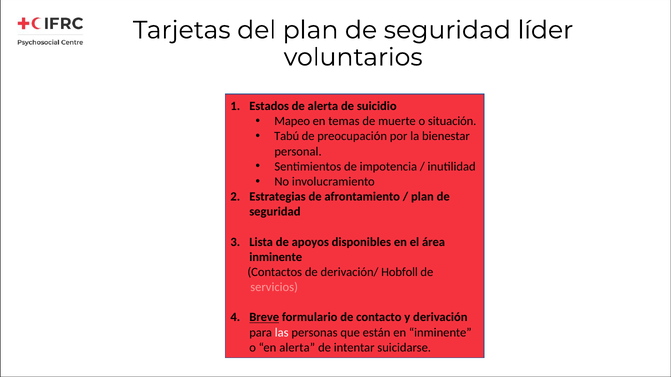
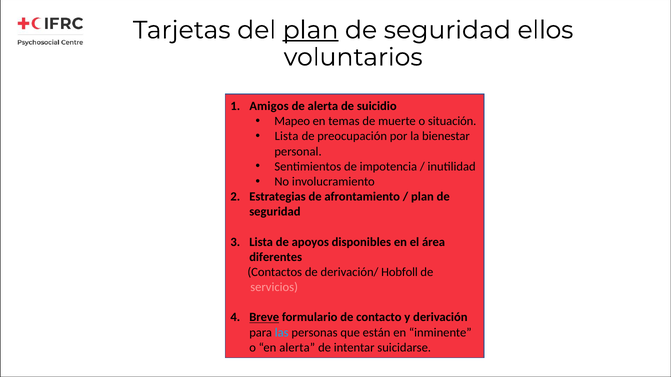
plan underline: none -> present (311, 30)
líder: líder -> ellos (545, 30)
Estados: Estados -> Amigos (269, 106)
Tabú: Tabú -> Lista (287, 136)
inminente: inminente -> diferentes (276, 257)
las colour: white -> light blue (282, 333)
